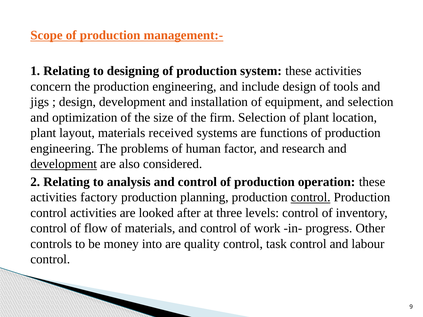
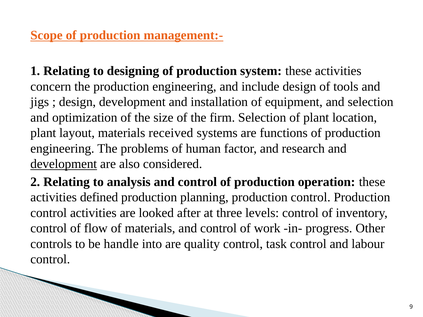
factory: factory -> defined (99, 198)
control underline: present -> none (311, 198)
money: money -> handle (121, 244)
